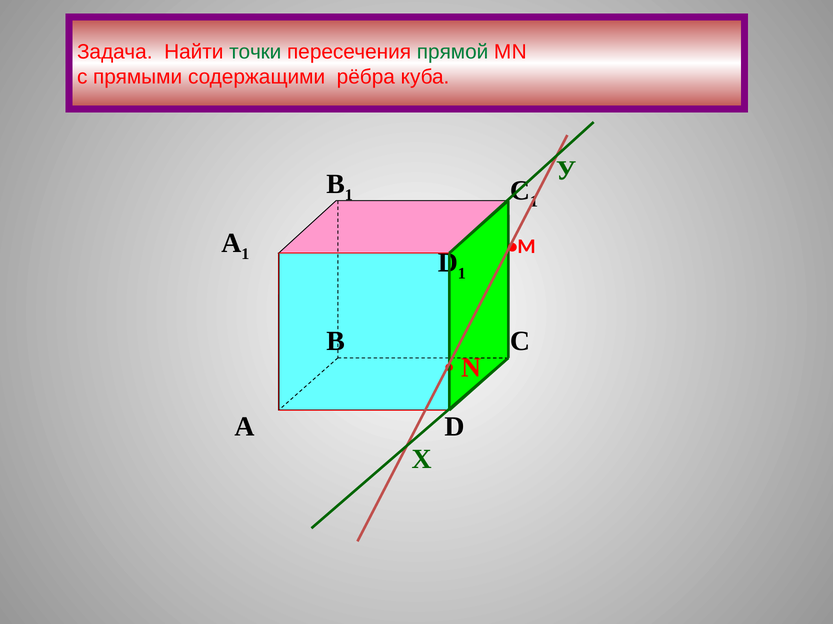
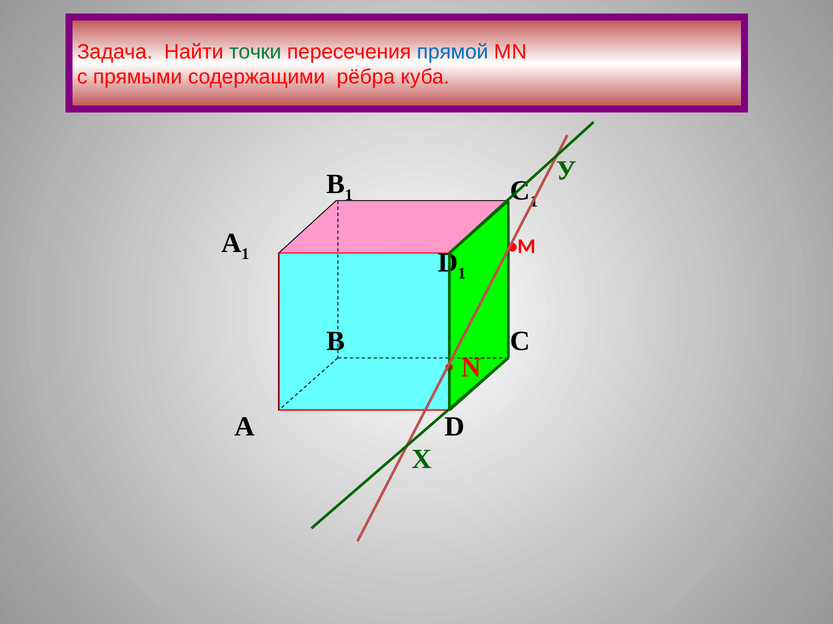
прямой colour: green -> blue (453, 52)
